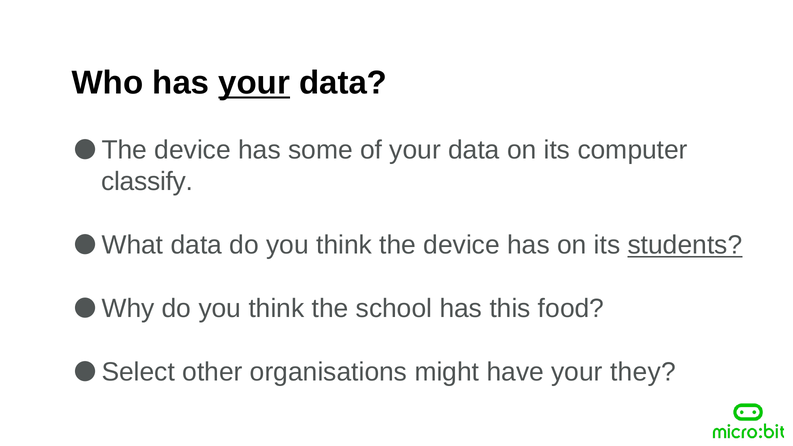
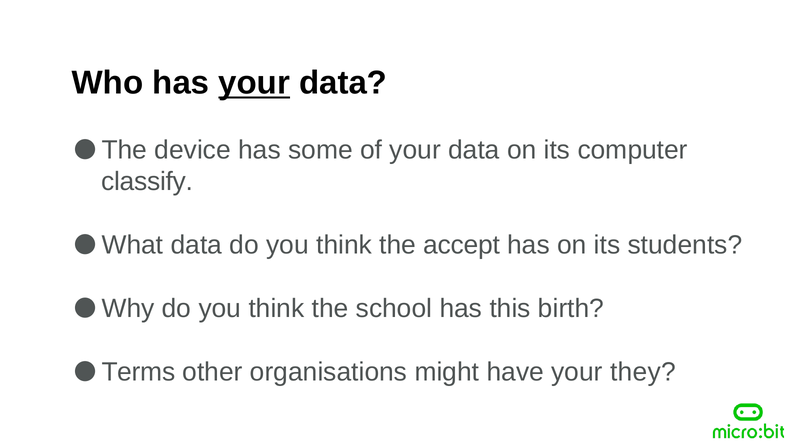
think the device: device -> accept (462, 245)
students underline: present -> none (685, 245)
food: food -> birth (571, 309)
Select: Select -> Terms (138, 372)
